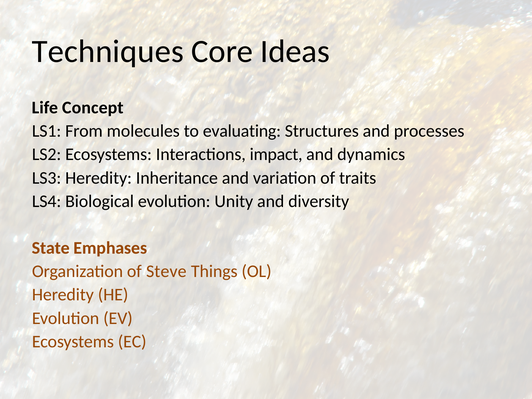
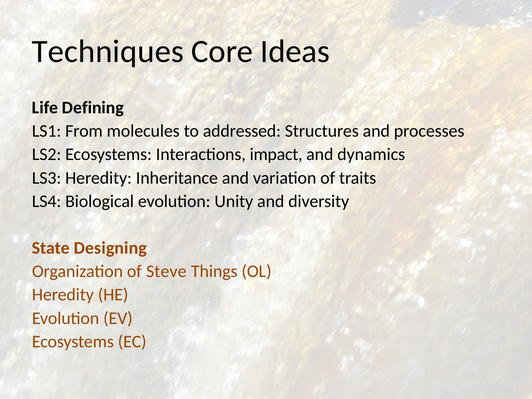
Concept: Concept -> Defining (93, 108)
evaluating: evaluating -> addressed (242, 131)
Emphases: Emphases -> Designing (110, 248)
